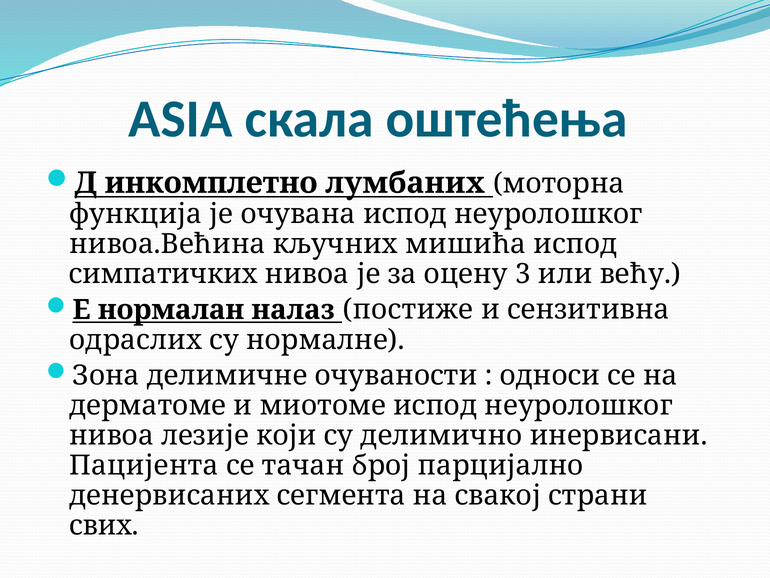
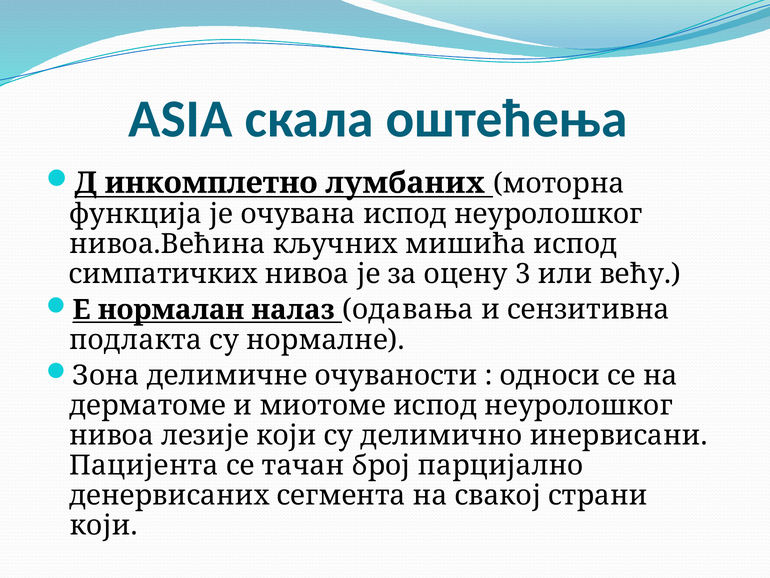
постиже: постиже -> одавања (408, 310)
одраслих: одраслих -> подлакта (136, 340)
свих: свих -> који (104, 525)
